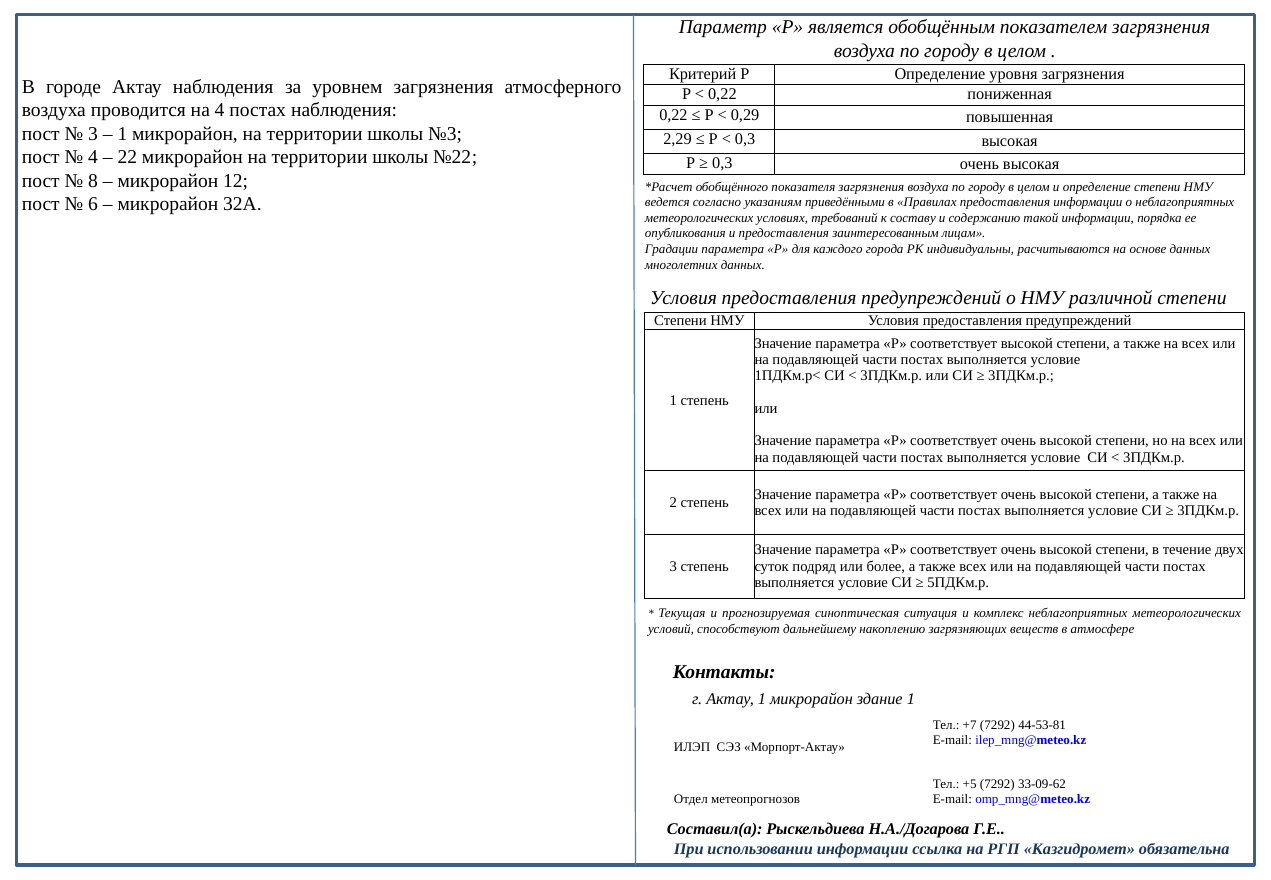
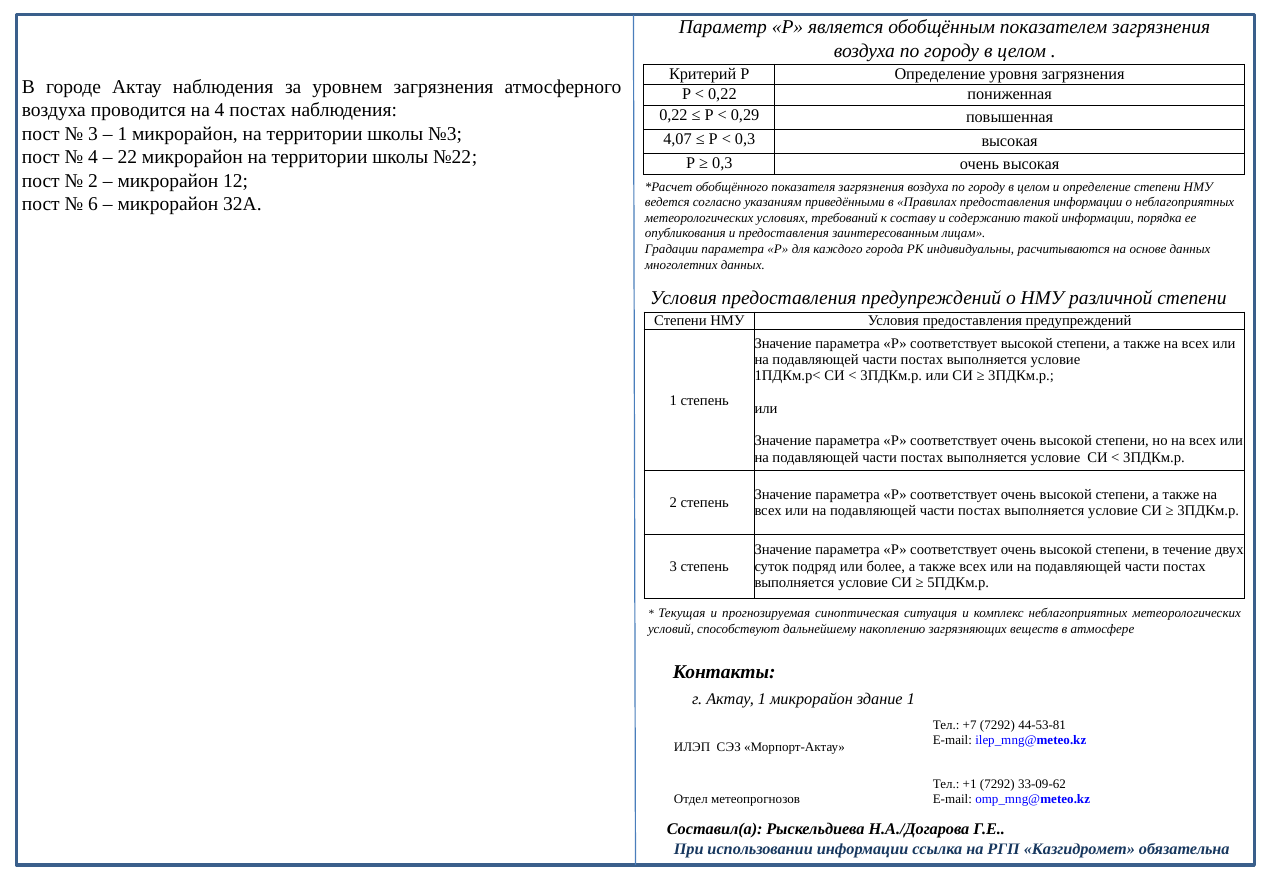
2,29: 2,29 -> 4,07 (678, 139)
8: 8 -> 2 (93, 181)
+5: +5 -> +1 (970, 784)
